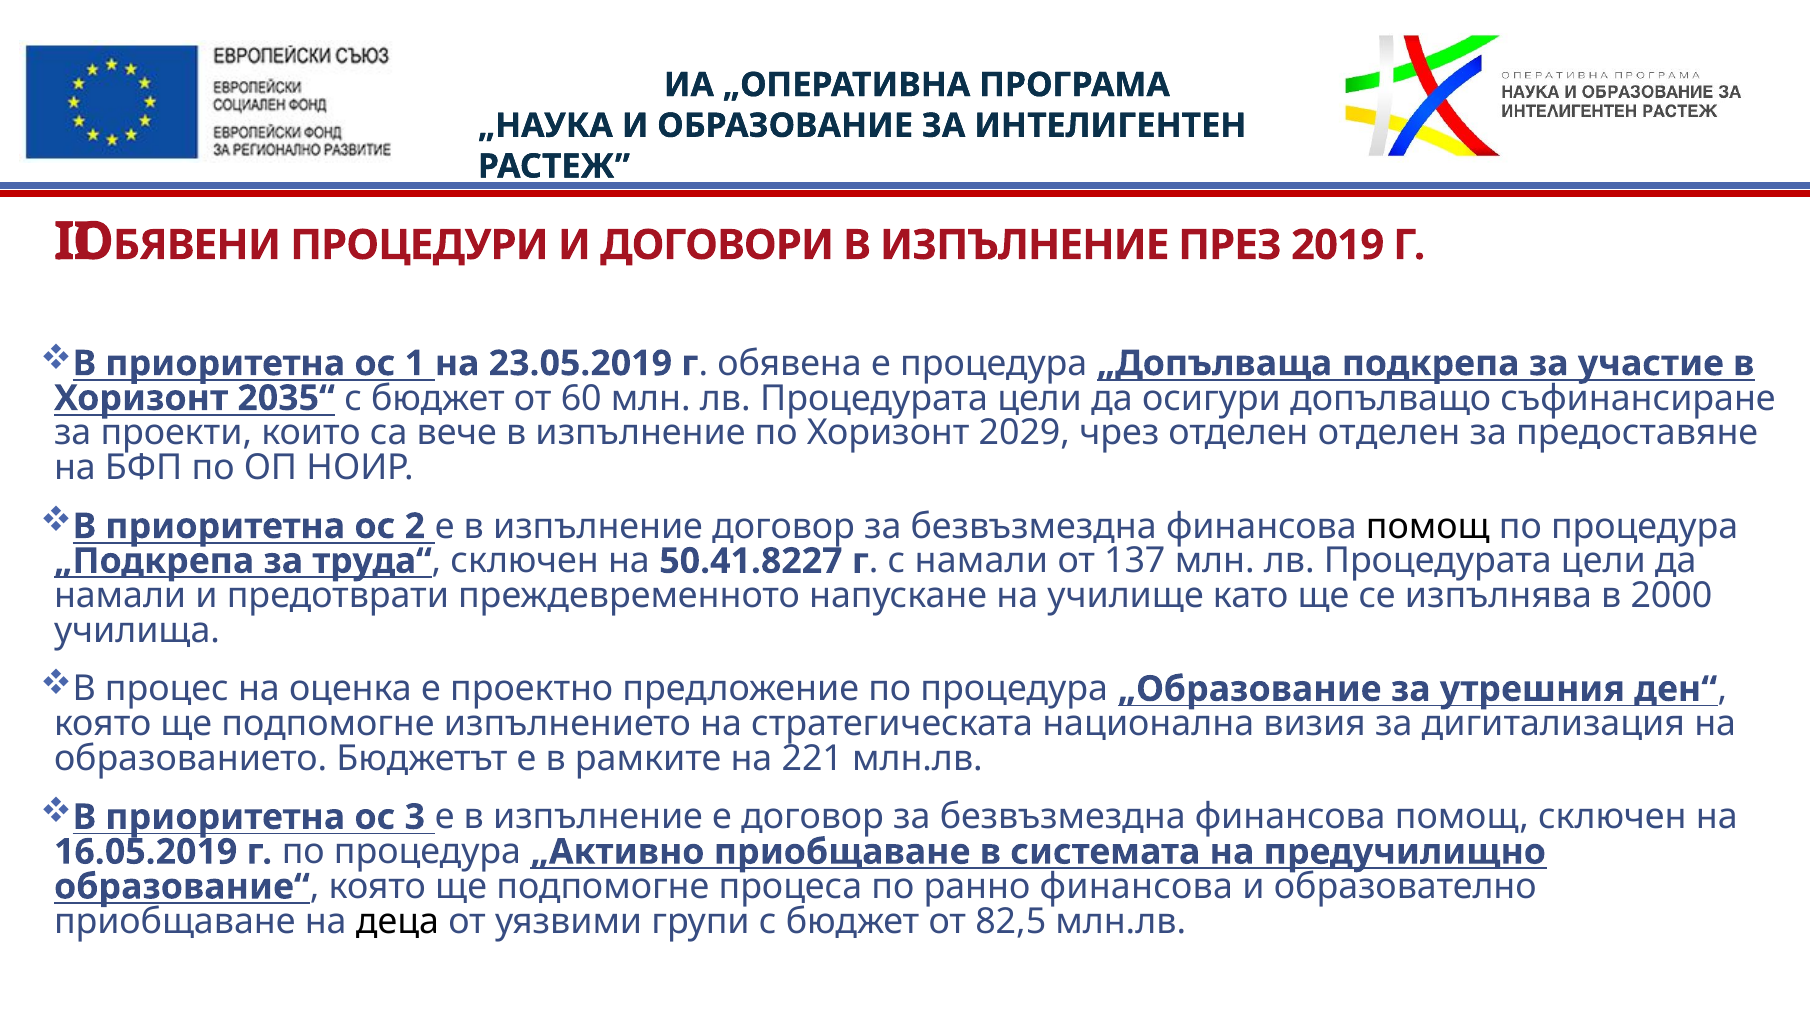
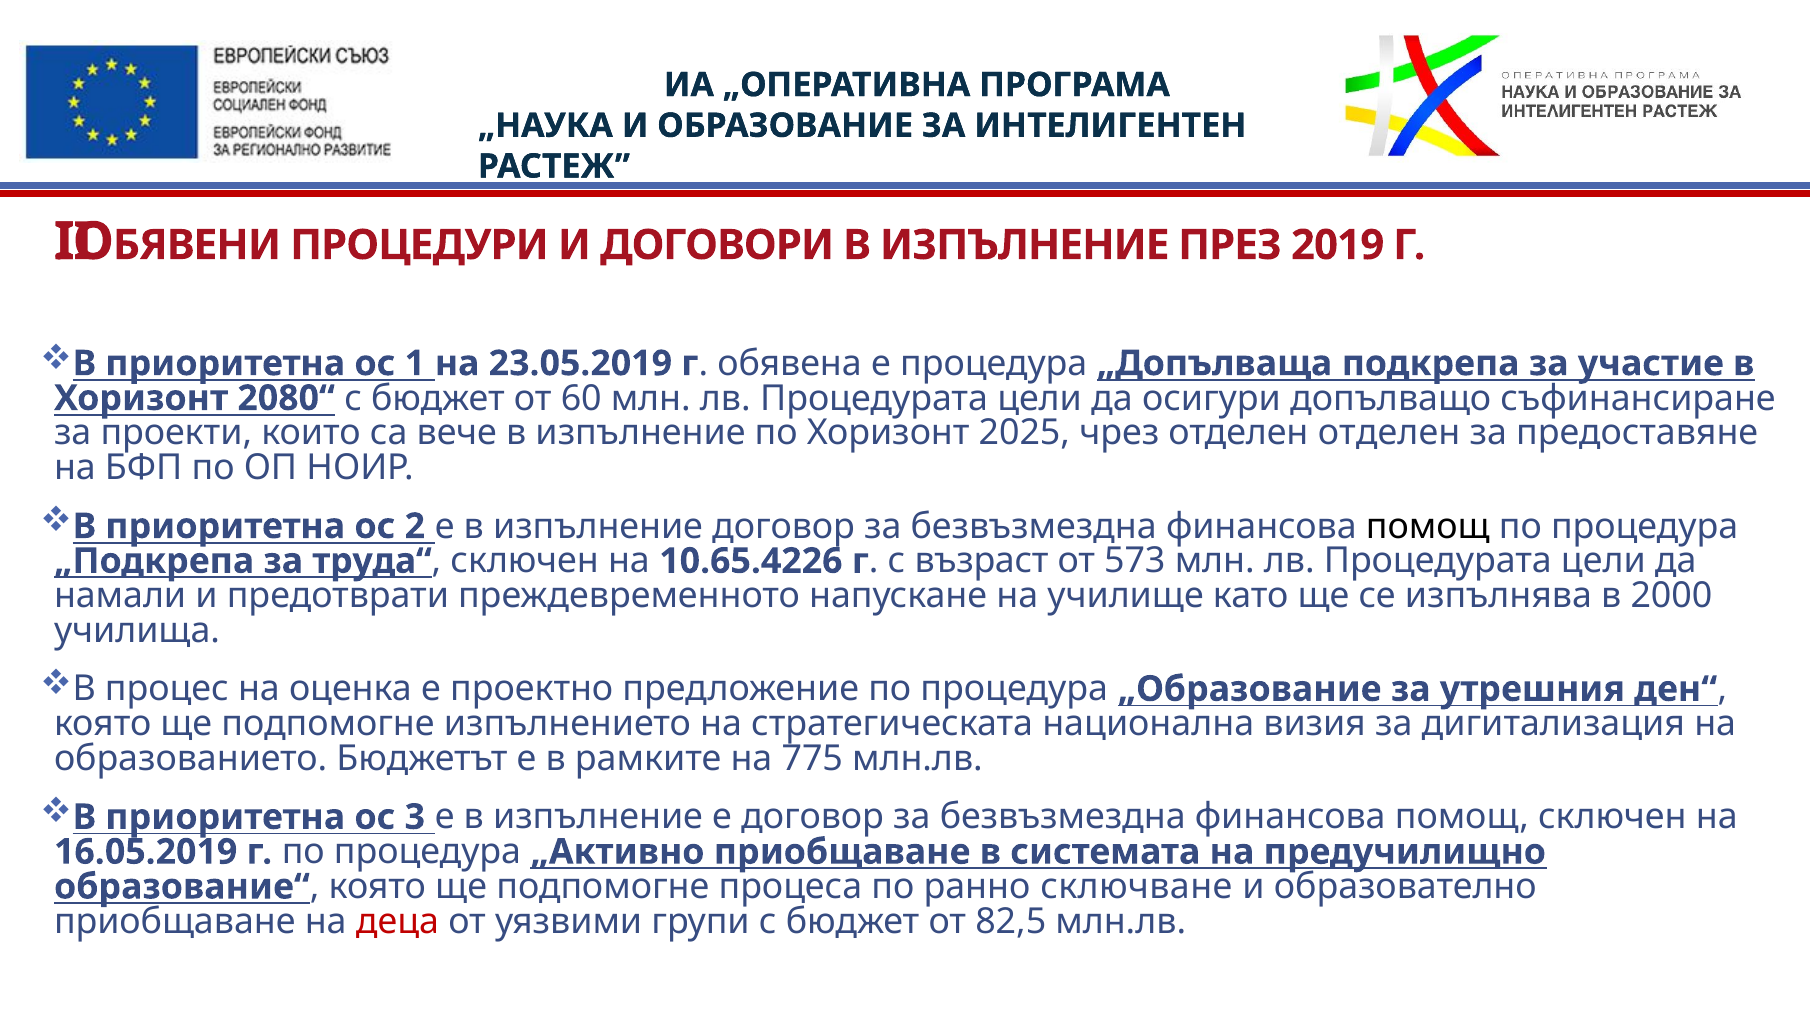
2035“: 2035“ -> 2080“ (286, 398)
2029: 2029 -> 2025 (1024, 433)
50.41.8227: 50.41.8227 -> 10.65.4226 (751, 561)
с намали: намали -> възраст (982, 561)
137: 137 -> 573 (1135, 561)
221: 221 -> 775 (812, 759)
ранно финансова: финансова -> сключване (1136, 887)
деца colour: black -> red (398, 922)
